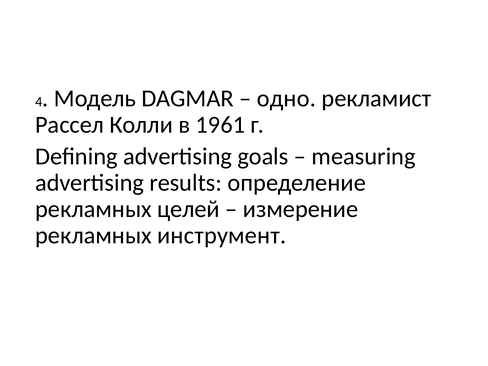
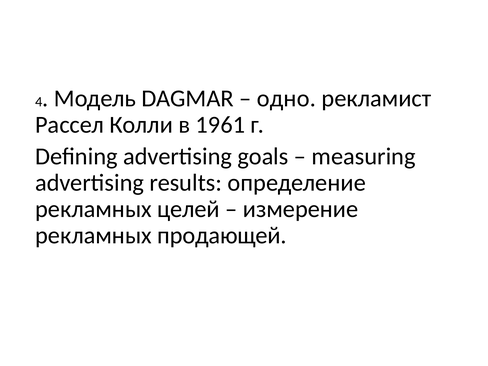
инструмент: инструмент -> продающей (222, 235)
